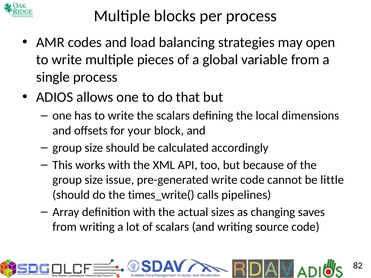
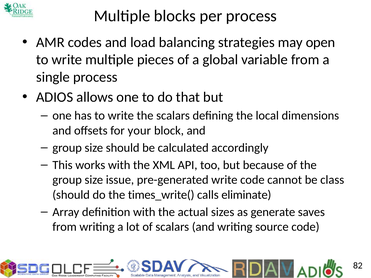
little: little -> class (332, 180)
pipelines: pipelines -> eliminate (246, 195)
changing: changing -> generate (273, 212)
